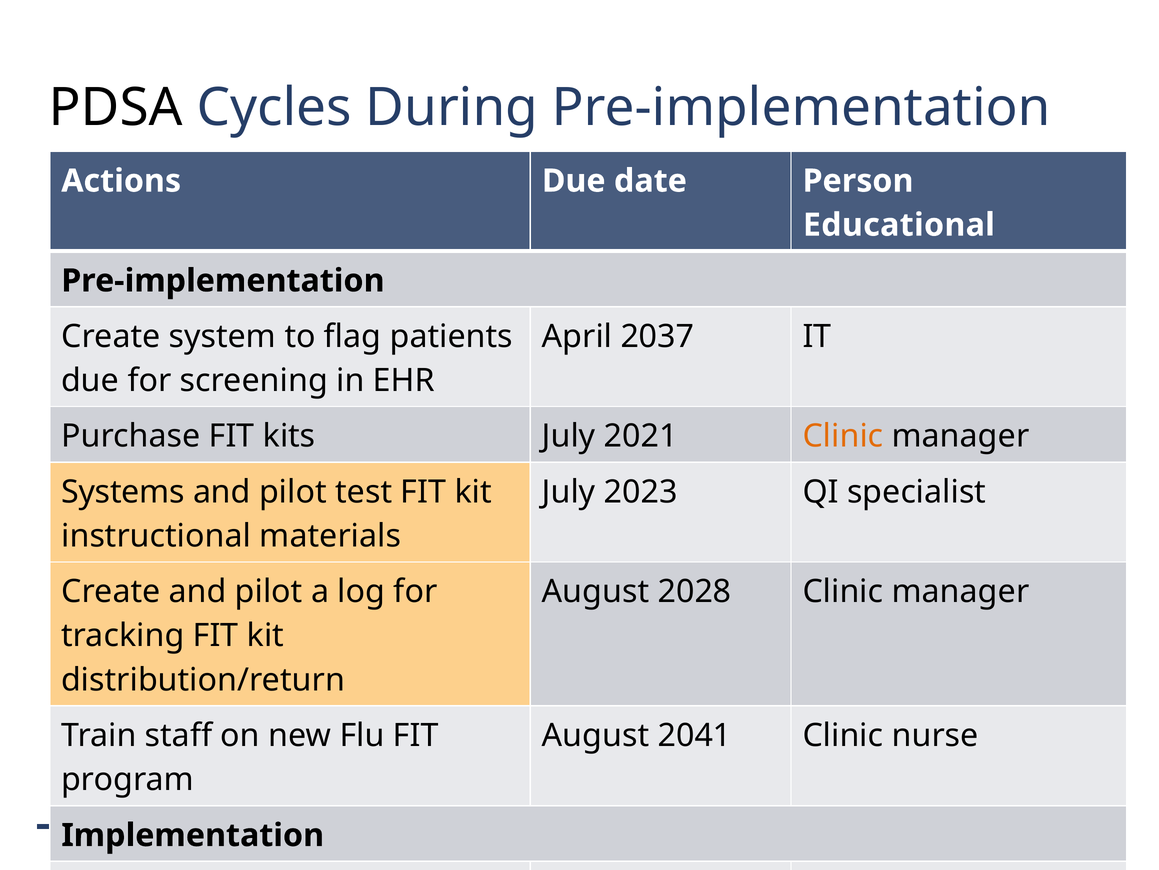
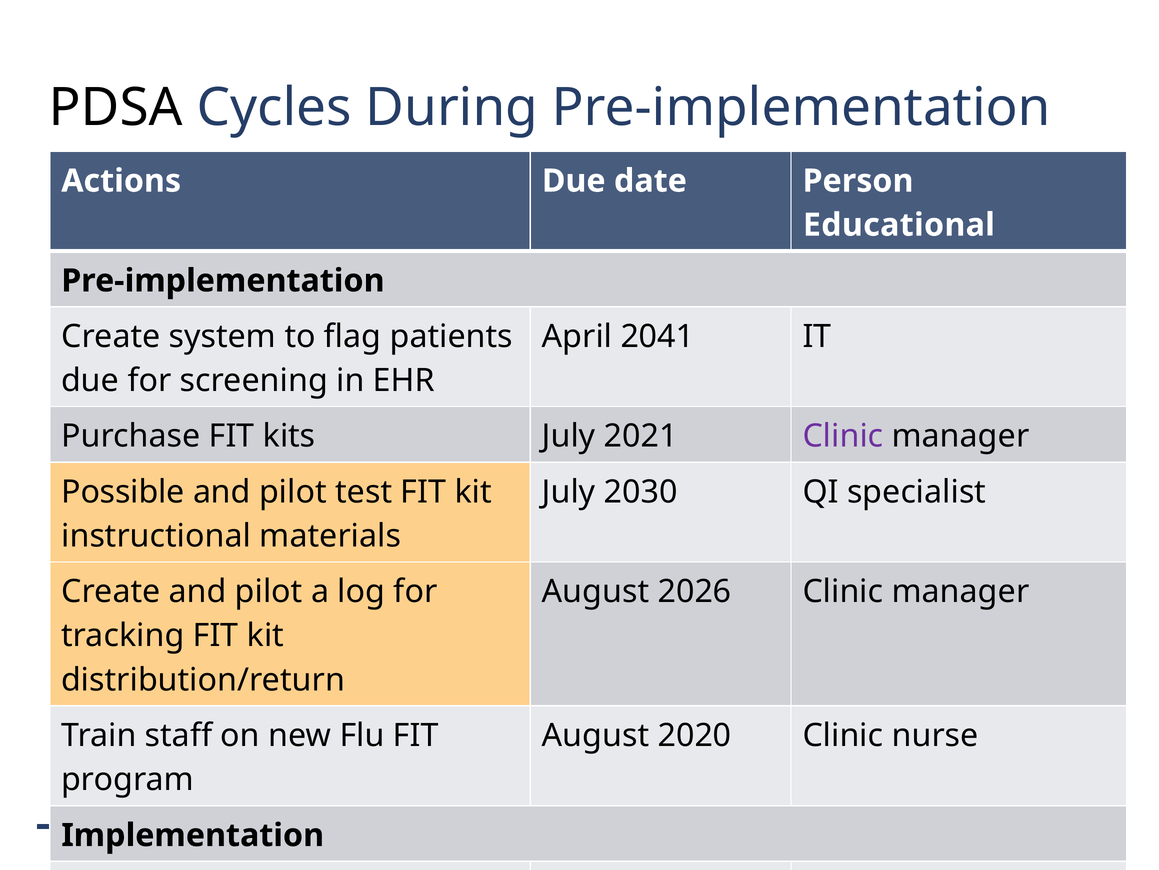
2037: 2037 -> 2041 (657, 336)
Clinic colour: orange -> purple (843, 436)
Systems: Systems -> Possible (123, 492)
2023: 2023 -> 2030 (641, 492)
2028: 2028 -> 2026 (694, 591)
2041: 2041 -> 2020 (694, 735)
